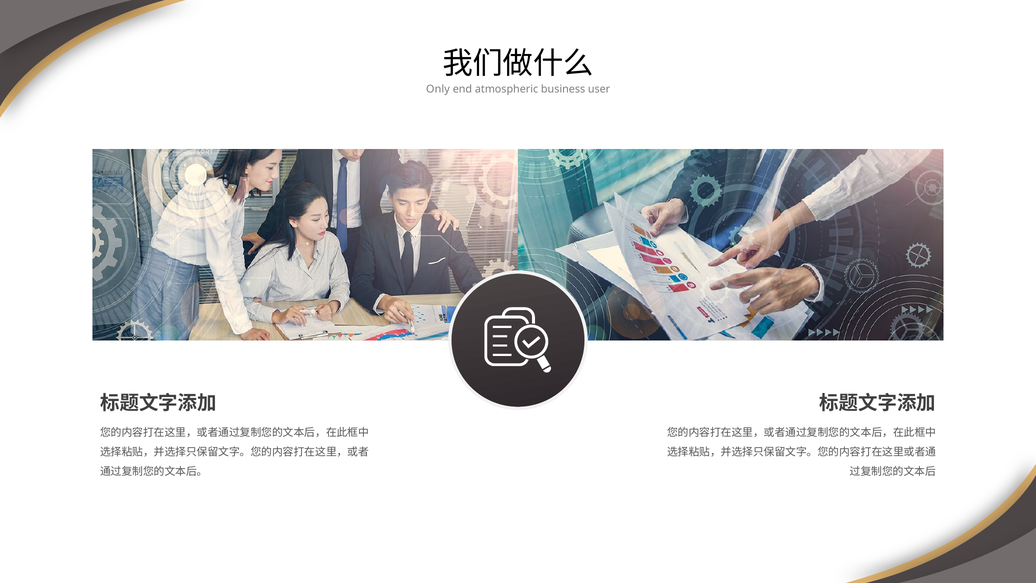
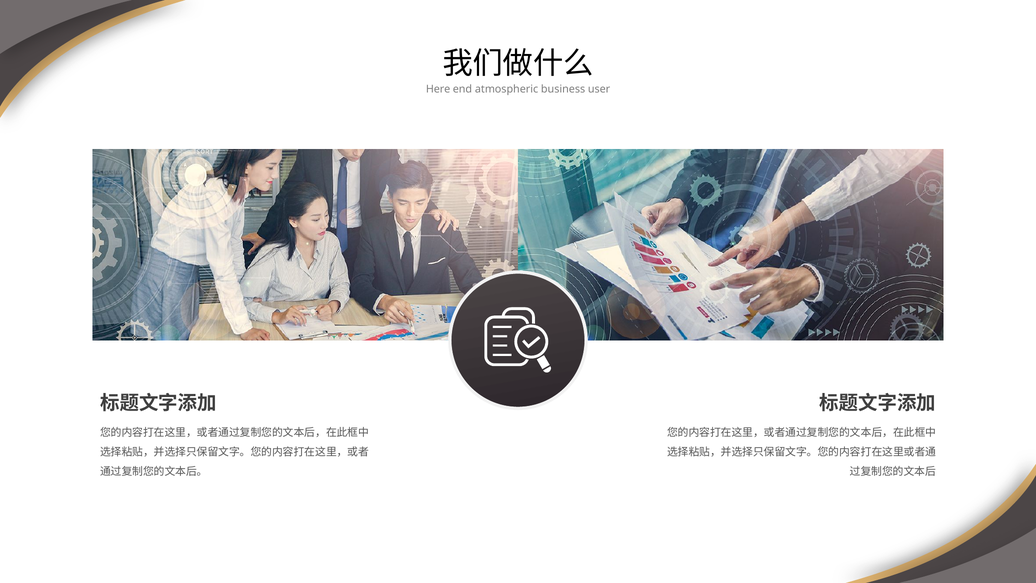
Only: Only -> Here (438, 89)
